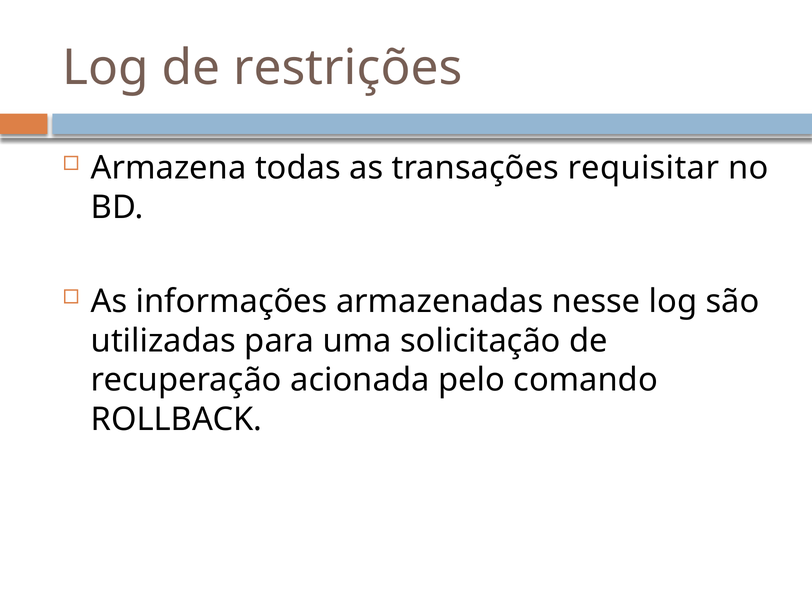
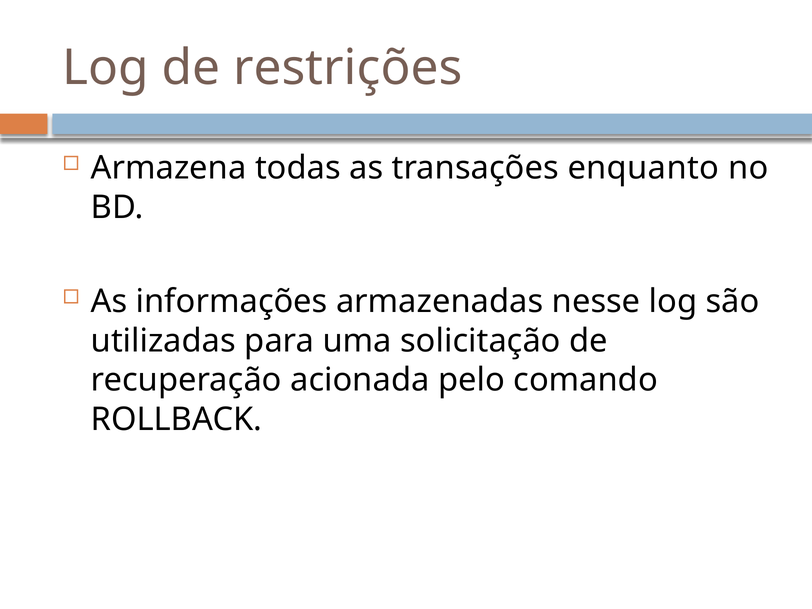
requisitar: requisitar -> enquanto (643, 168)
